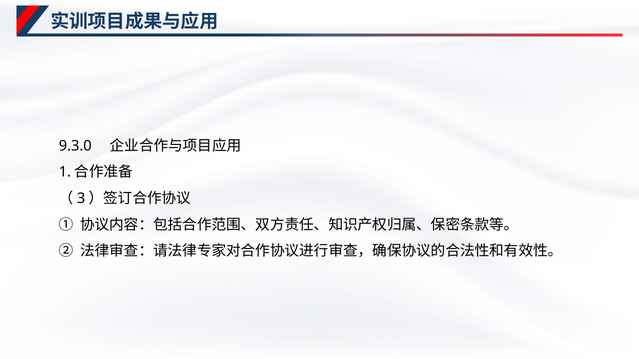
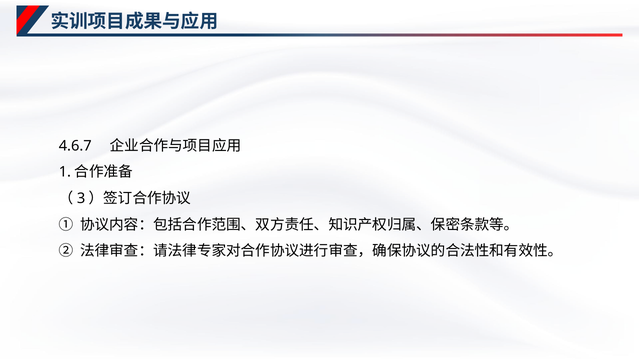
9.3.0: 9.3.0 -> 4.6.7 (75, 146)
